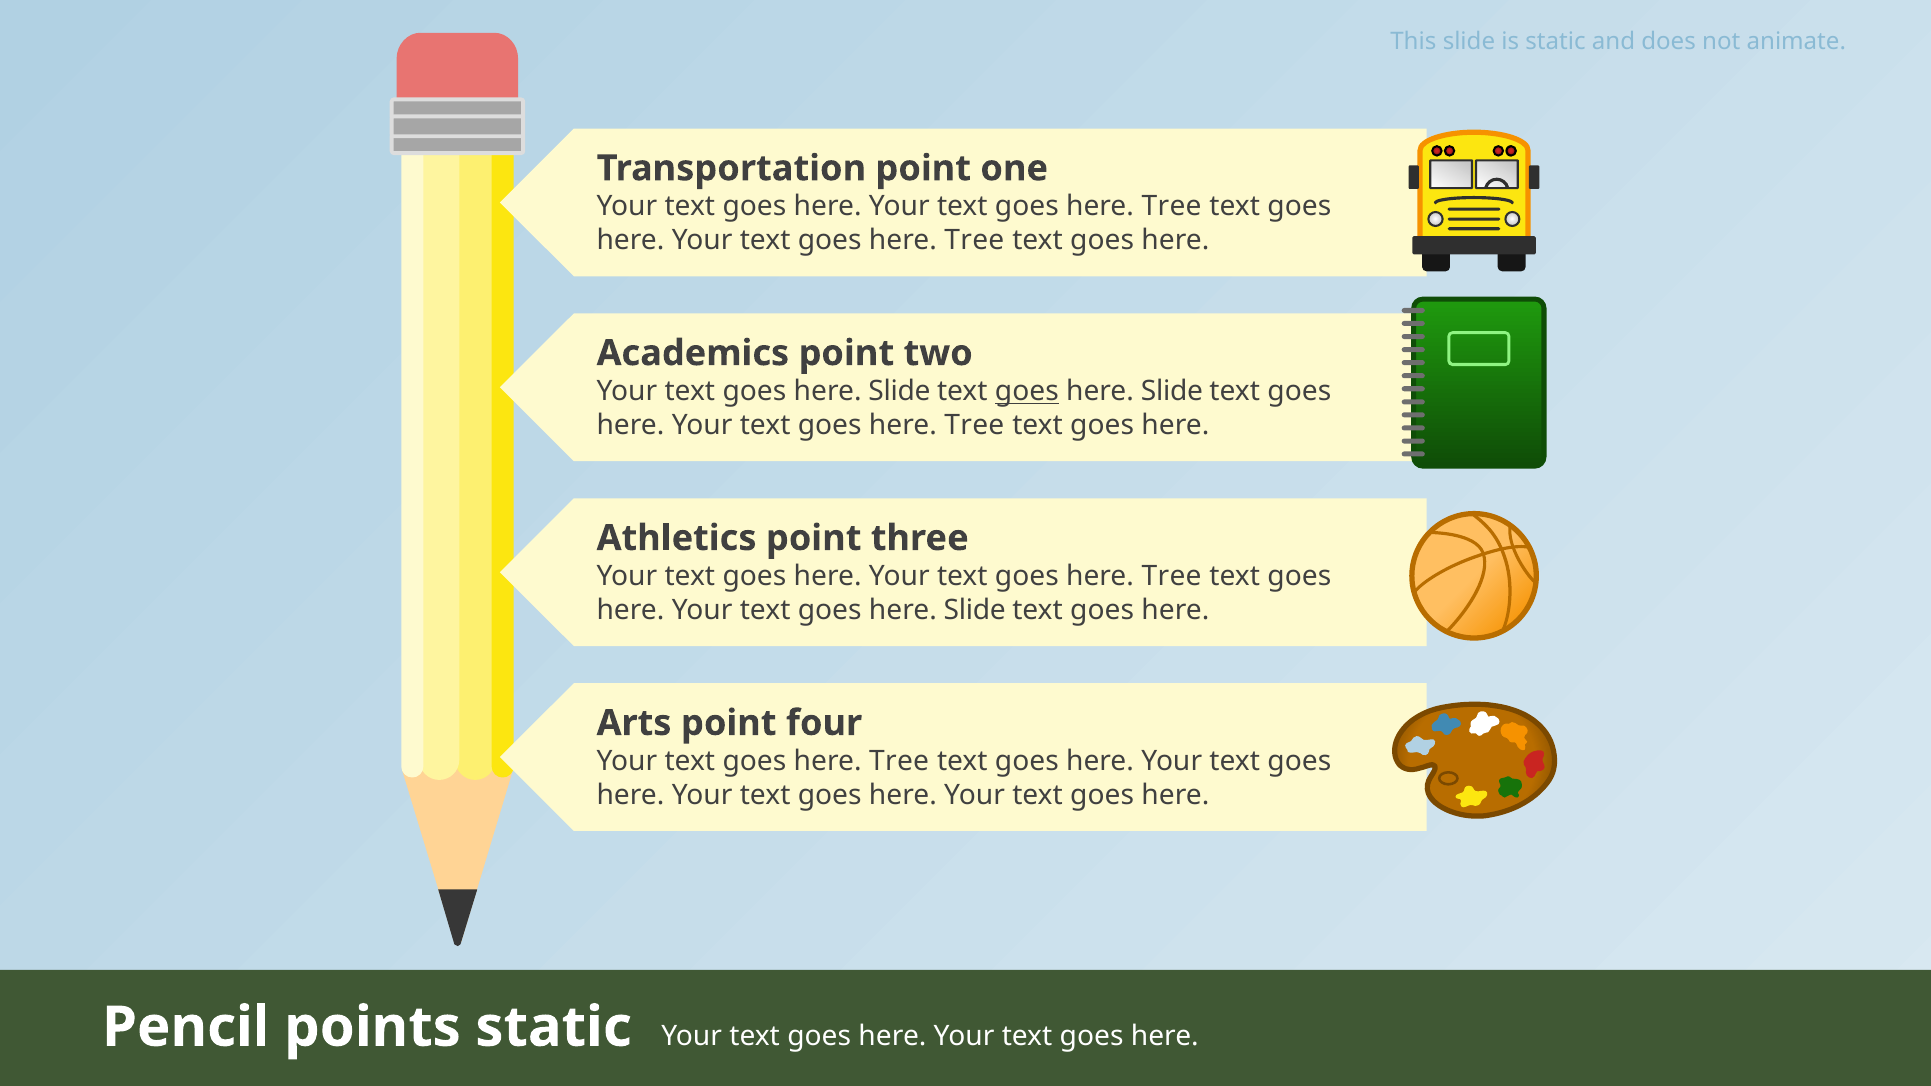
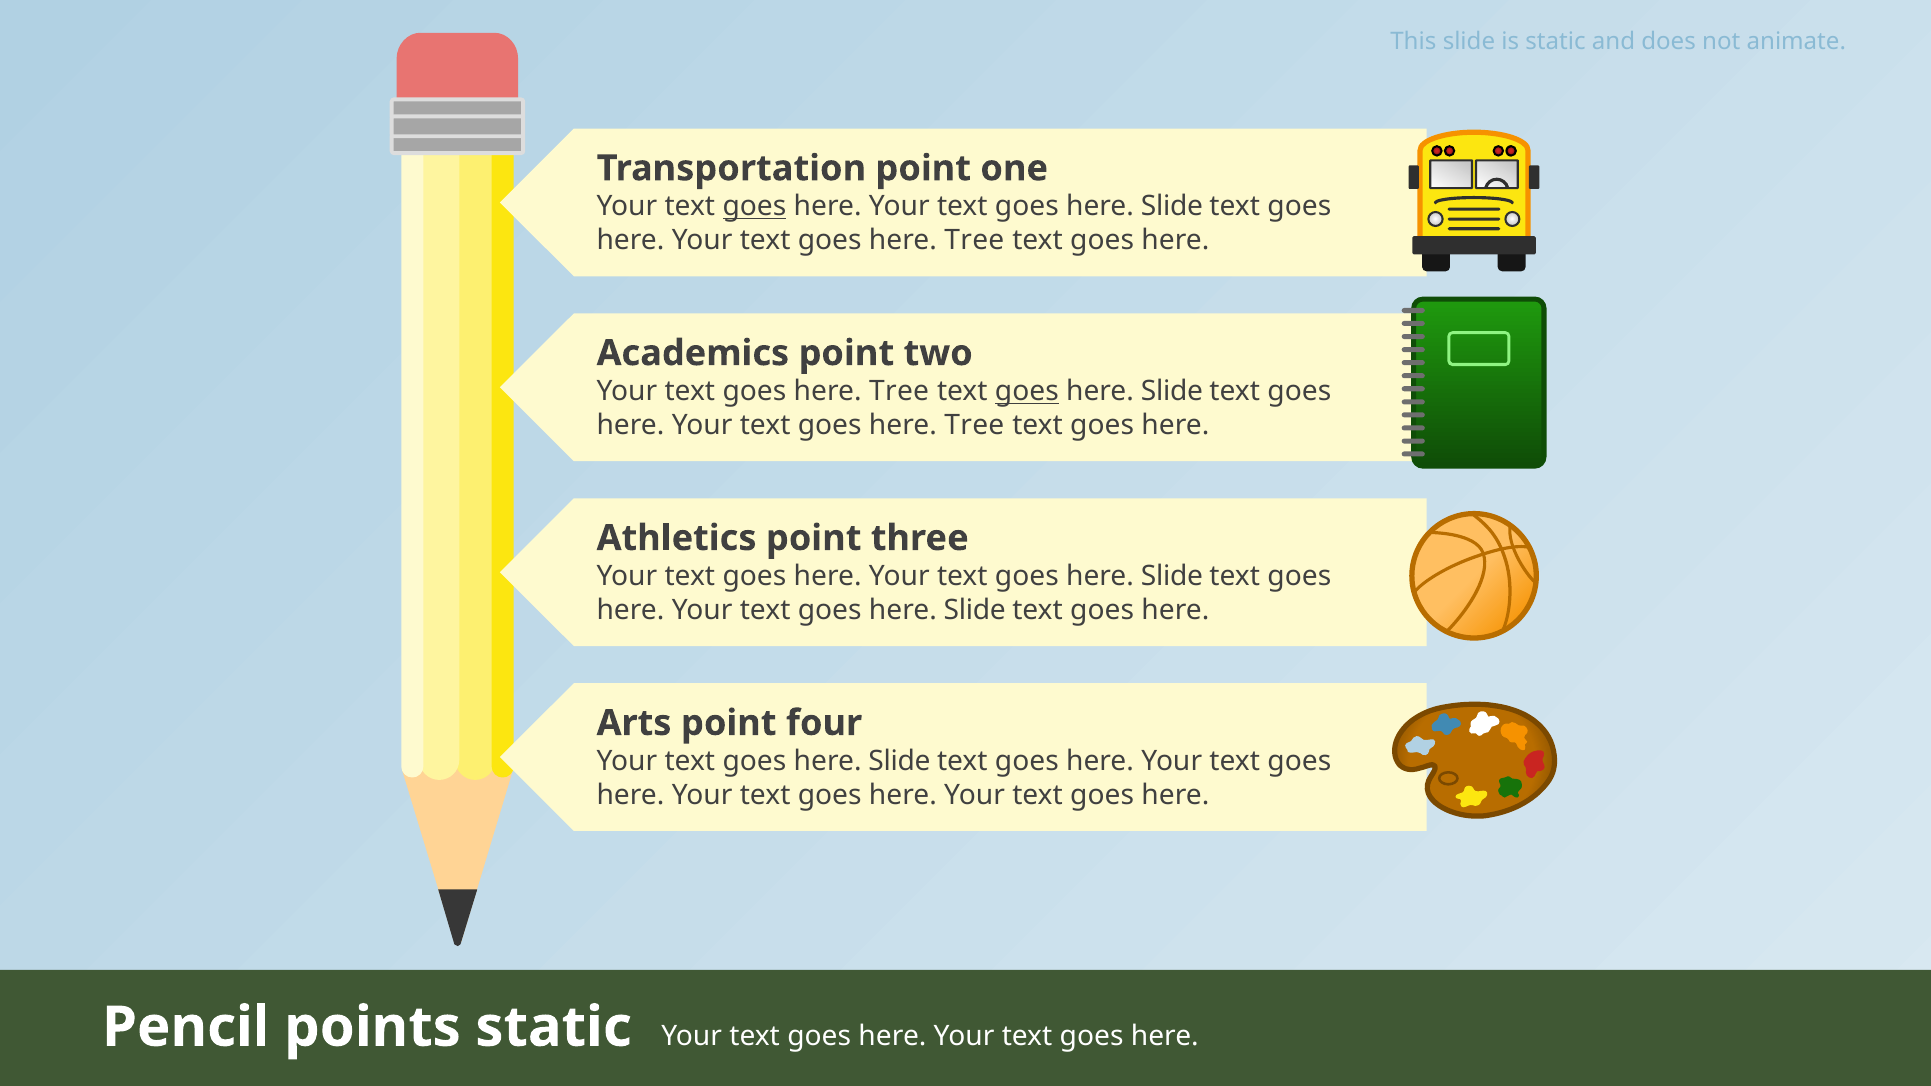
goes underline: none -> present (754, 206)
Tree: Tree -> Slide (1172, 206)
Slide: Slide -> Tree (899, 391)
Tree: Tree -> Slide (1172, 576)
Tree: Tree -> Slide (899, 761)
